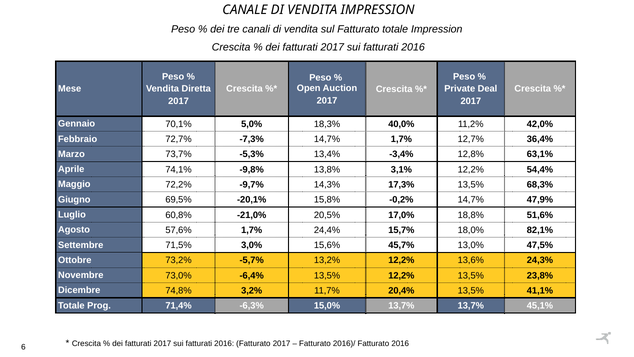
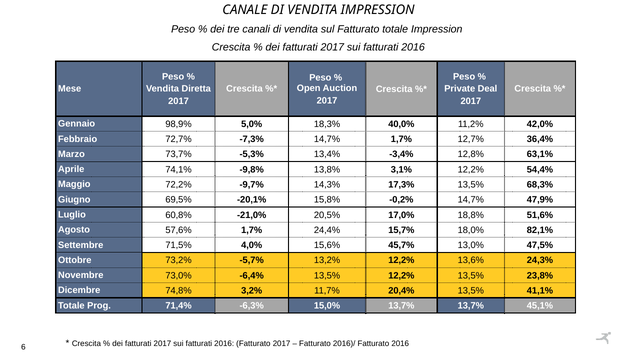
70,1%: 70,1% -> 98,9% (179, 124)
3,0%: 3,0% -> 4,0% (252, 245)
